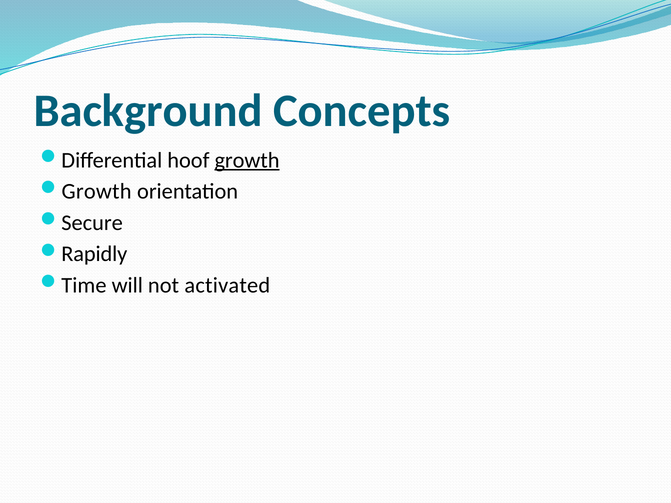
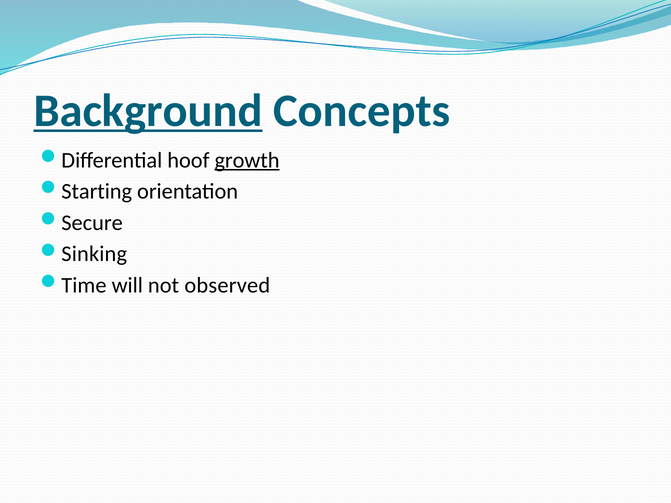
Background underline: none -> present (148, 111)
Growth: Growth -> Starting (97, 192)
Rapidly: Rapidly -> Sinking (94, 254)
activated: activated -> observed (227, 286)
